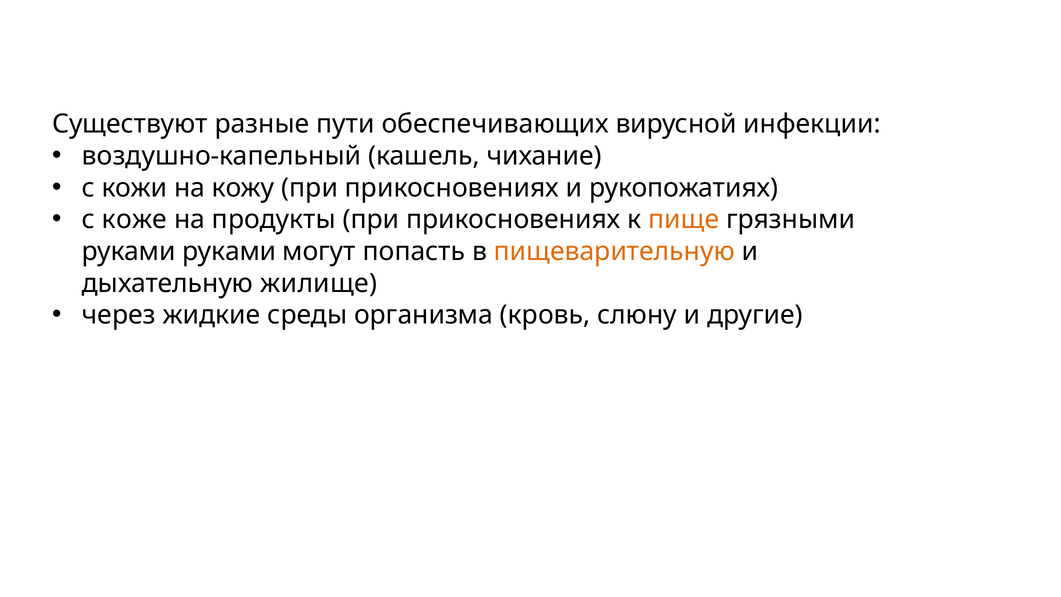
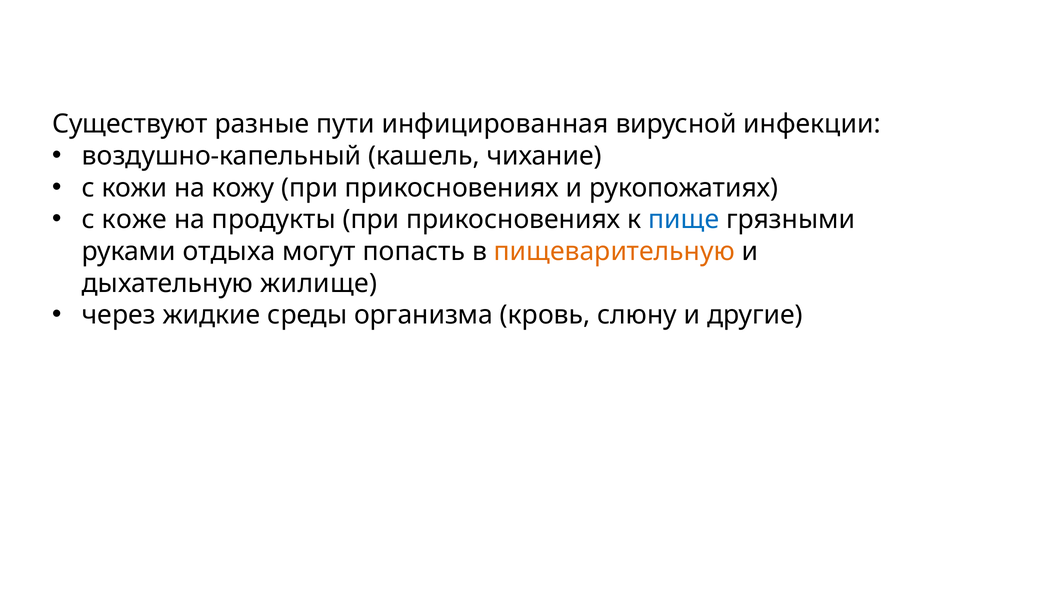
обеспечивающих: обеспечивающих -> инфицированная (495, 124)
пище colour: orange -> blue (684, 220)
руками руками: руками -> отдыха (229, 251)
